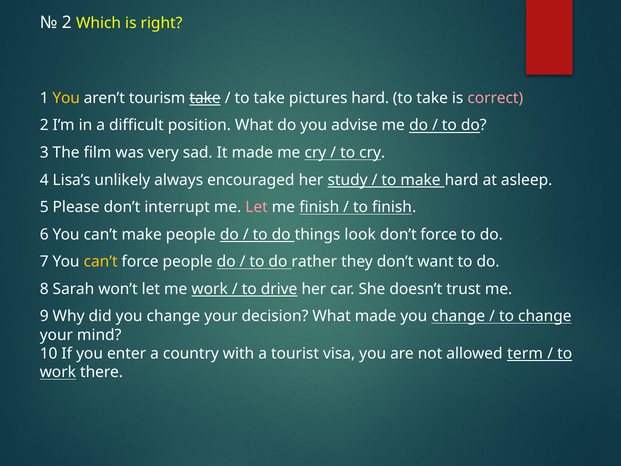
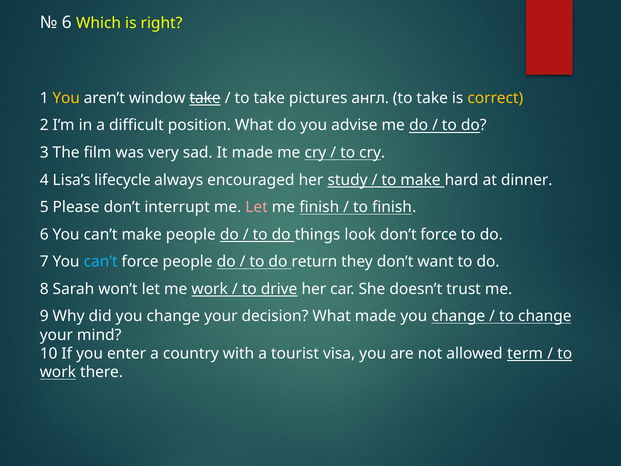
2: 2 -> 6 (67, 23)
tourism: tourism -> window (157, 98)
pictures hard: hard -> англ (370, 98)
correct colour: pink -> yellow (495, 98)
unlikely: unlikely -> lifecycle (122, 180)
asleep: asleep -> dinner (527, 180)
can’t colour: yellow -> light blue (101, 262)
rather: rather -> return (314, 262)
